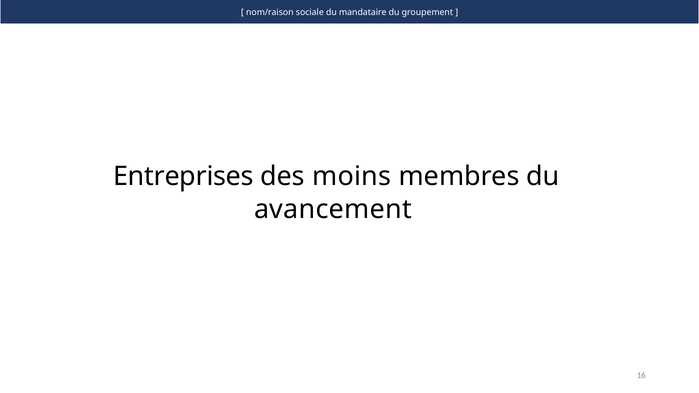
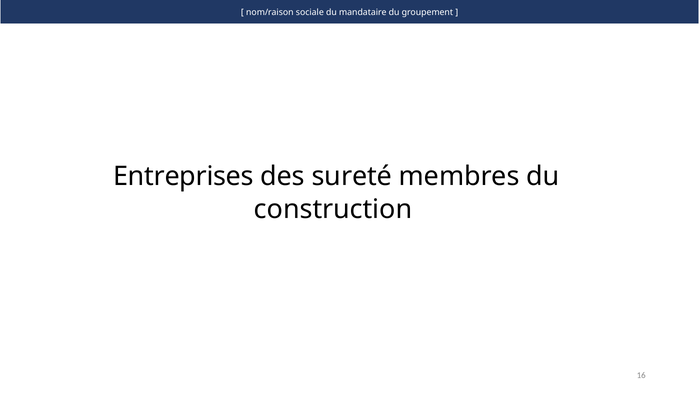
moins: moins -> sureté (352, 176)
avancement: avancement -> construction (333, 209)
